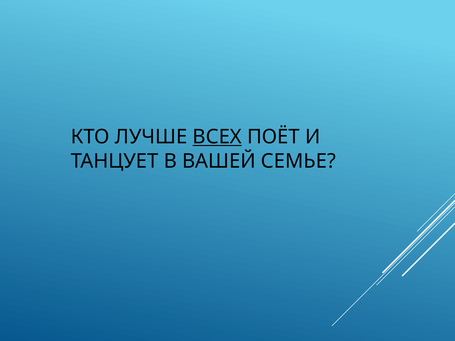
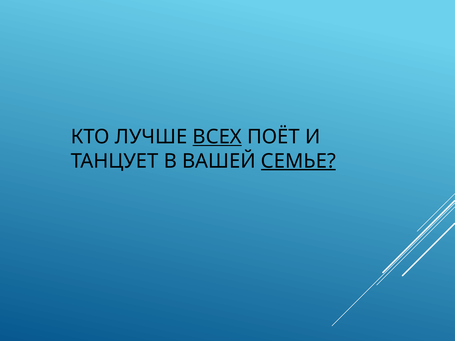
СЕМЬЕ underline: none -> present (298, 161)
